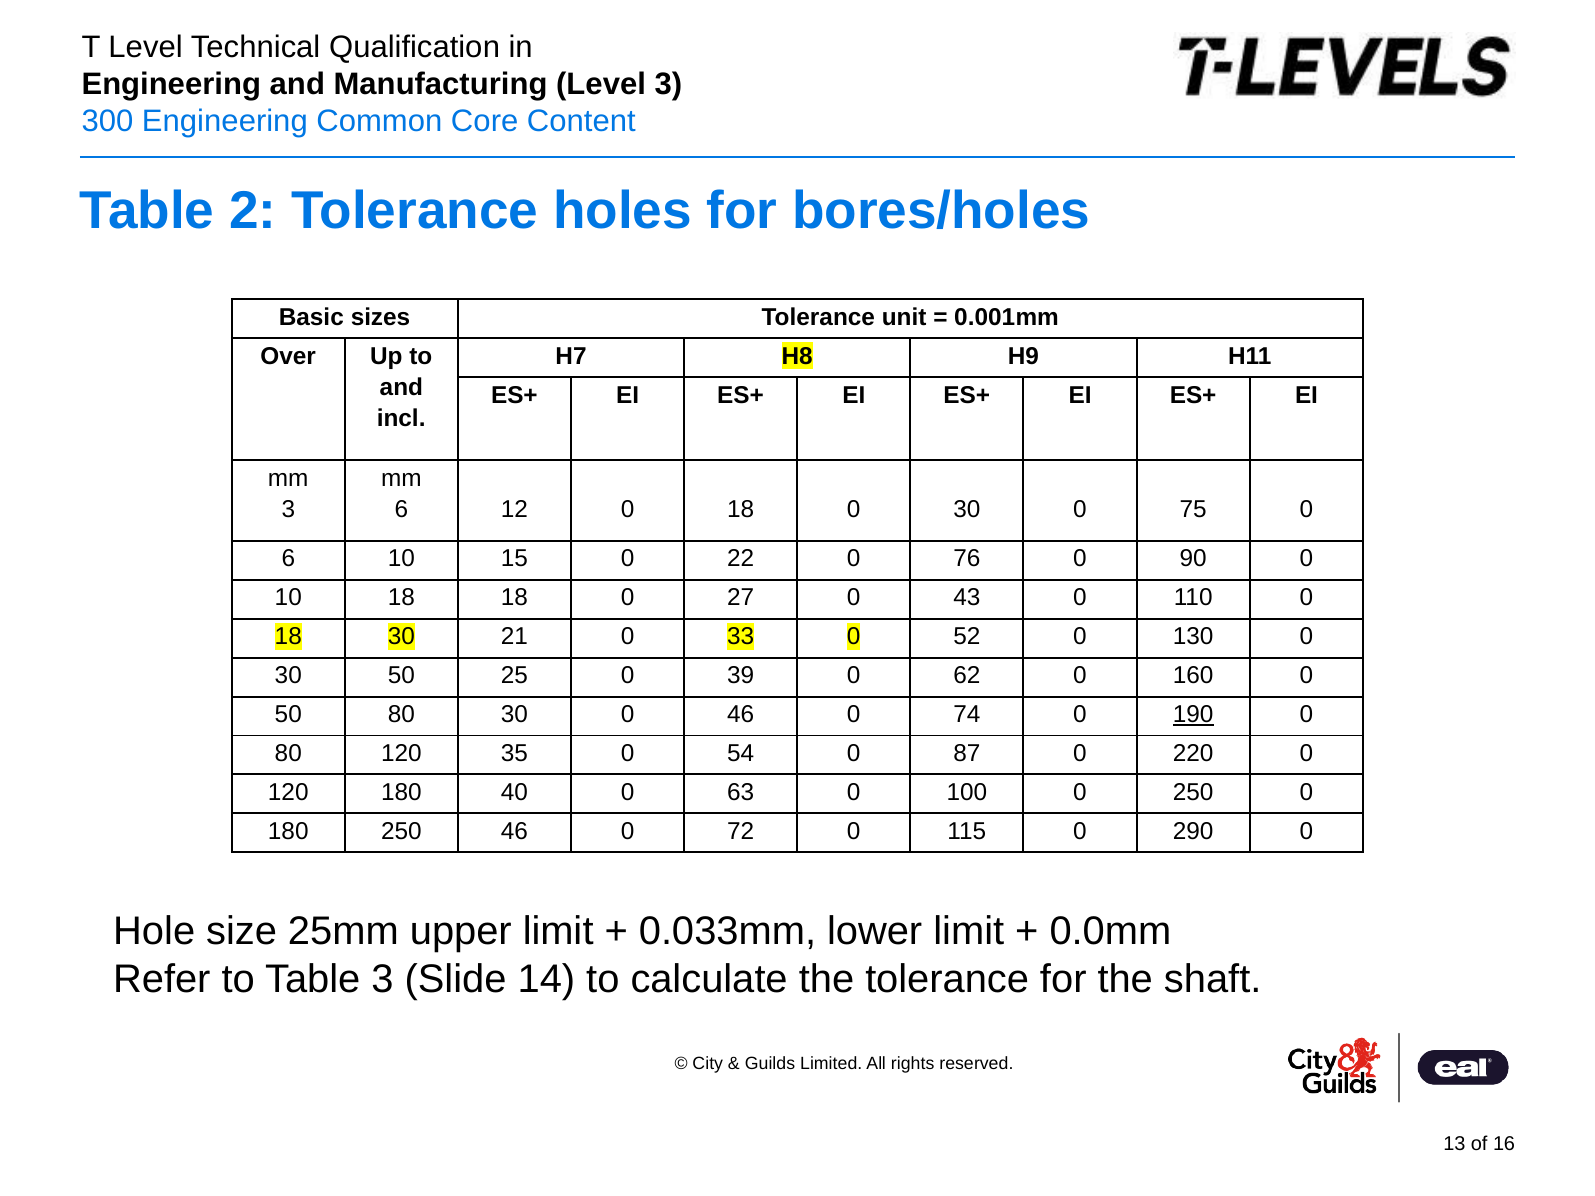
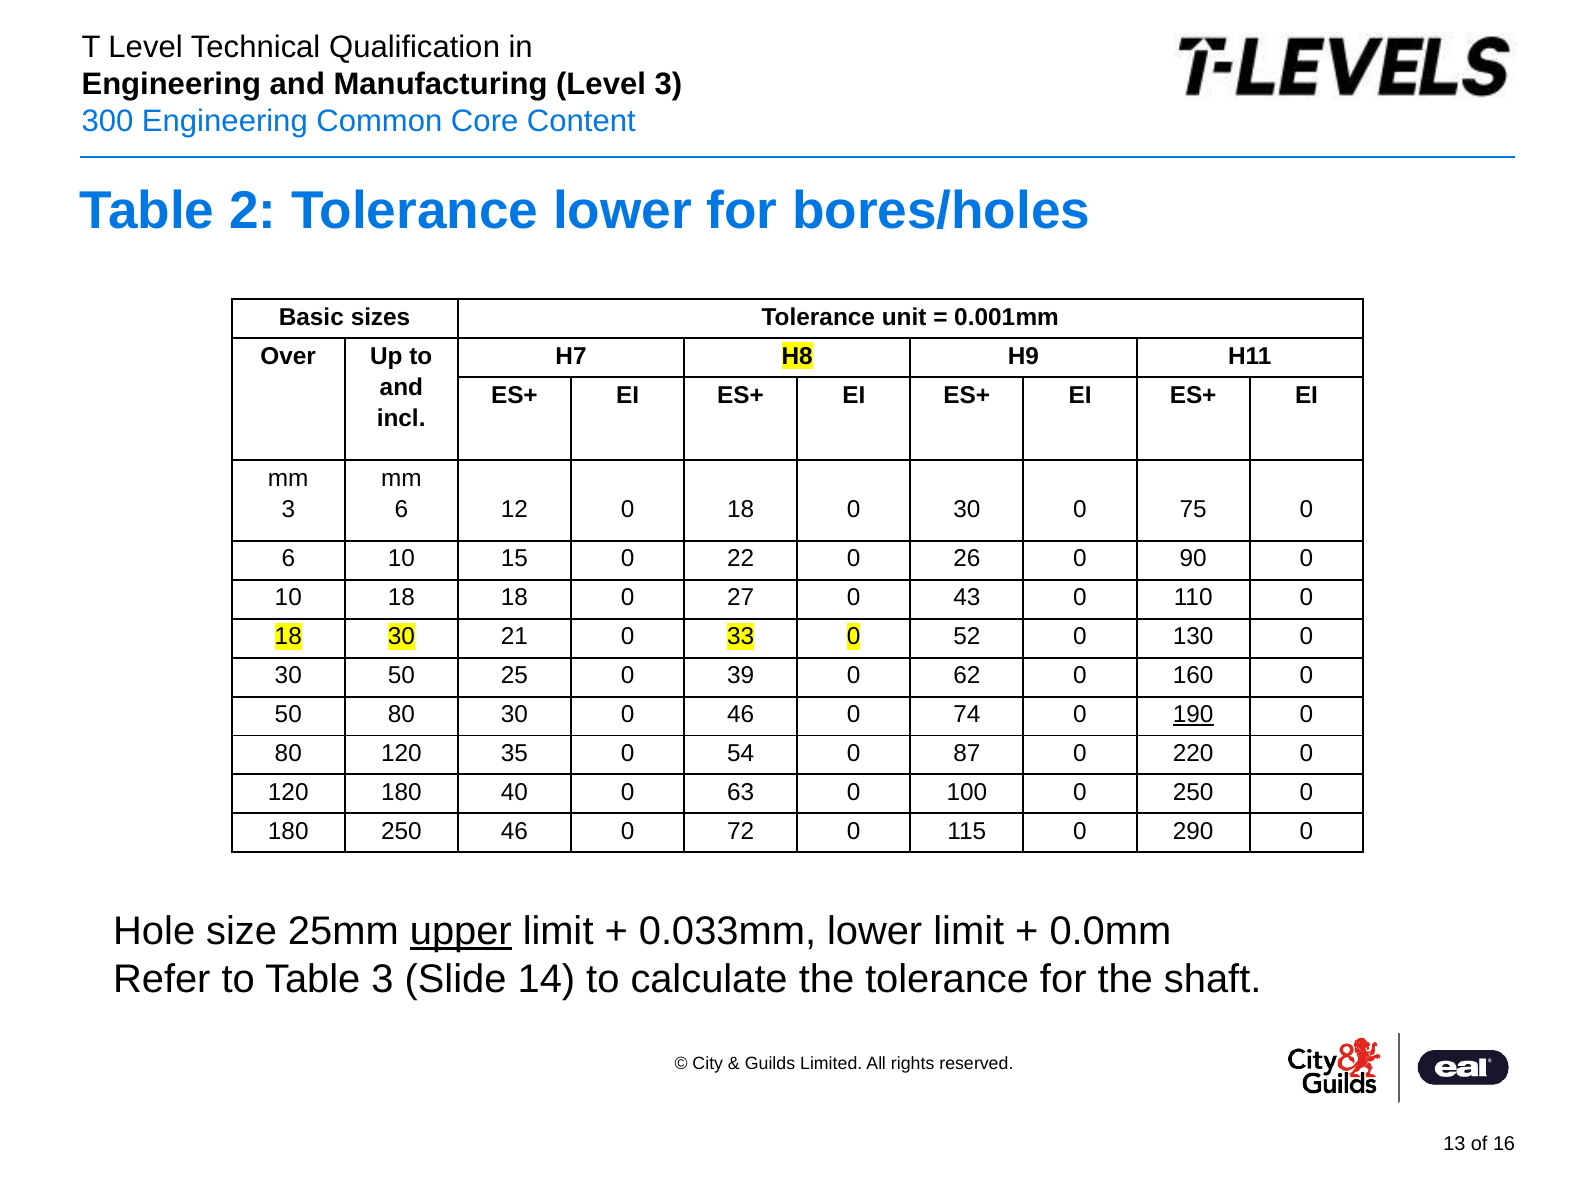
Tolerance holes: holes -> lower (623, 211)
76: 76 -> 26 (967, 559)
upper underline: none -> present (461, 931)
